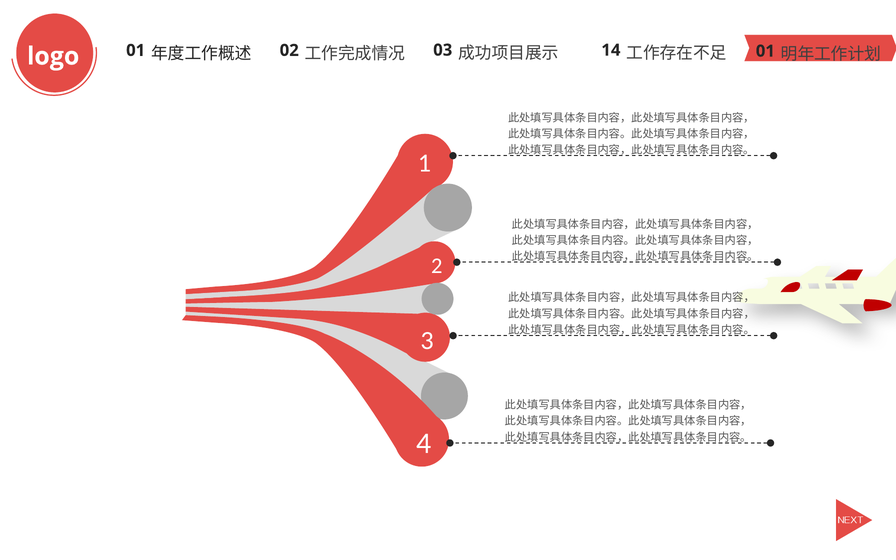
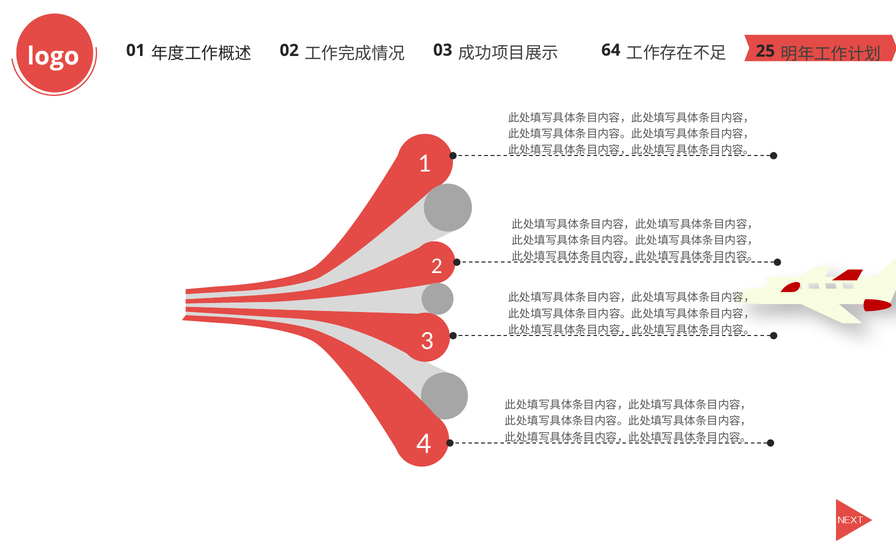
14: 14 -> 64 (611, 50)
01: 01 -> 25 (765, 51)
